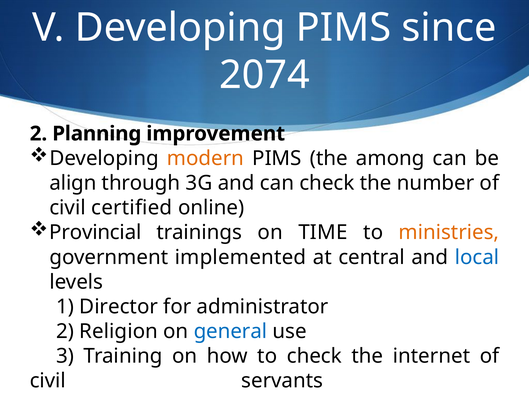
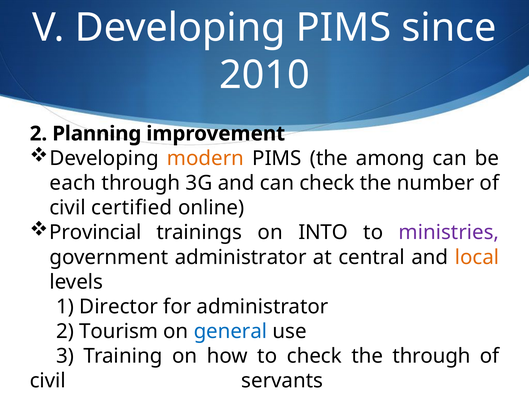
2074: 2074 -> 2010 (264, 75)
align: align -> each (73, 183)
TIME: TIME -> INTO (323, 232)
ministries colour: orange -> purple (449, 232)
government implemented: implemented -> administrator (241, 257)
local colour: blue -> orange (477, 257)
Religion: Religion -> Tourism (119, 331)
the internet: internet -> through (432, 356)
